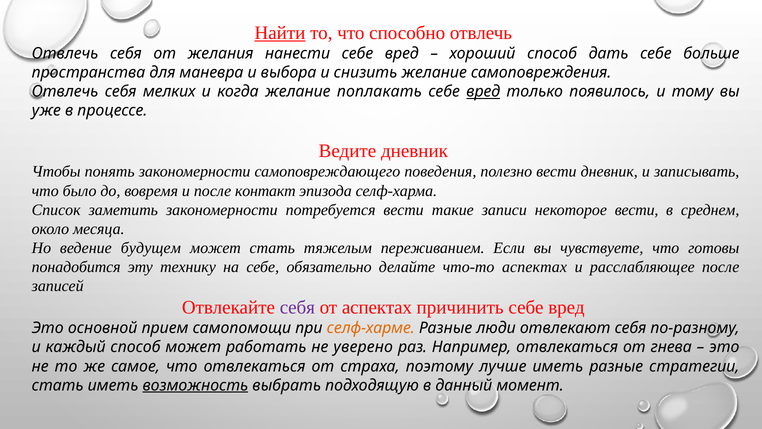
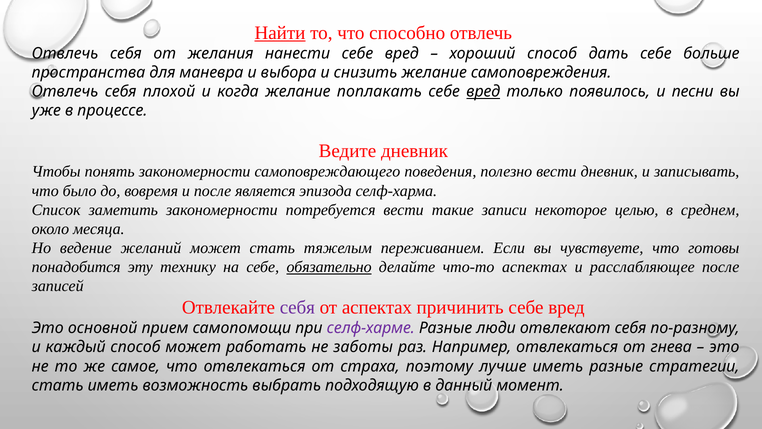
мелких: мелких -> плохой (169, 92)
тому: тому -> песни (693, 92)
контакт: контакт -> является (265, 191)
некоторое вести: вести -> целью (637, 210)
будущем: будущем -> желаний (151, 248)
обязательно underline: none -> present (329, 267)
селф-харме colour: orange -> purple (371, 328)
уверено: уверено -> заботы (363, 347)
возможность underline: present -> none (195, 385)
